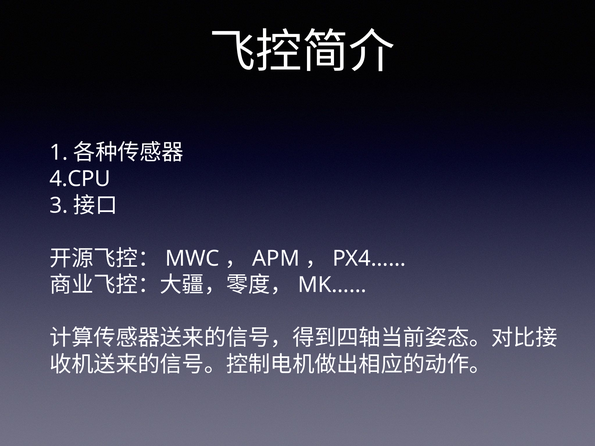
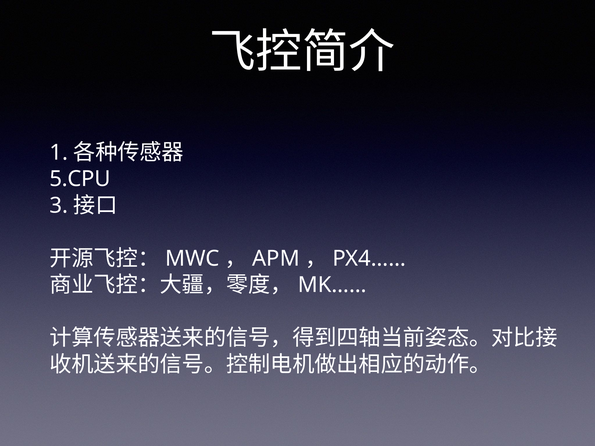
4.CPU: 4.CPU -> 5.CPU (80, 179)
